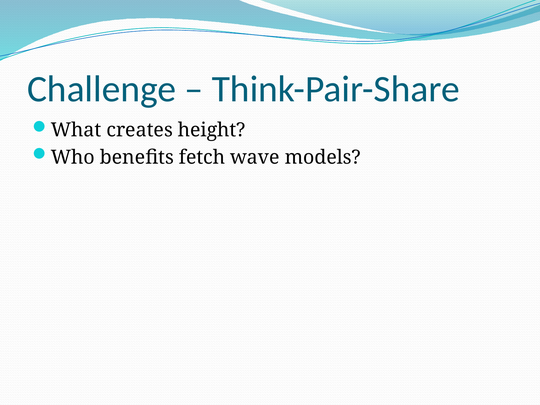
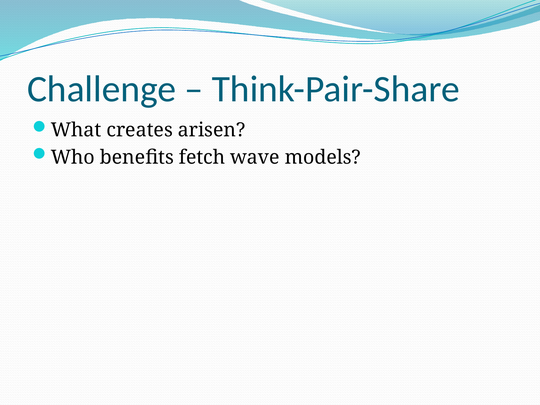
height: height -> arisen (212, 130)
